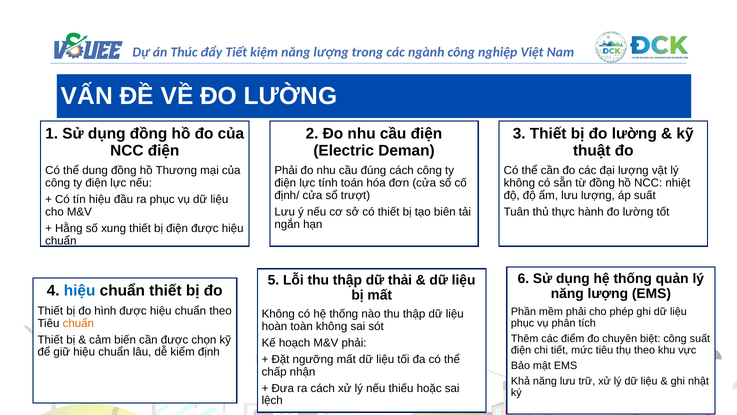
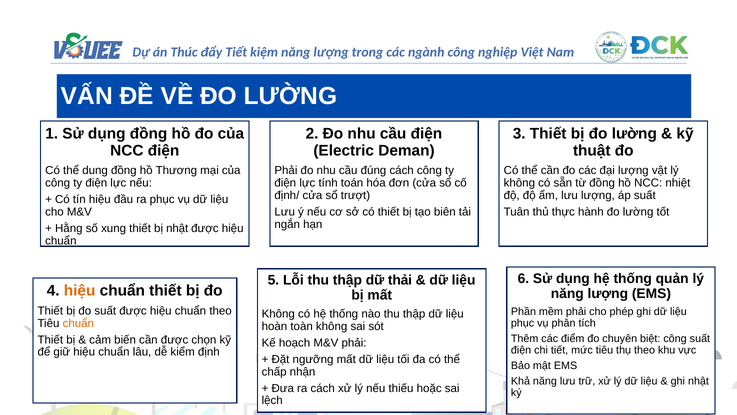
bị điện: điện -> nhật (177, 228)
hiệu colour: blue -> orange (80, 291)
đo hình: hình -> suất (105, 310)
